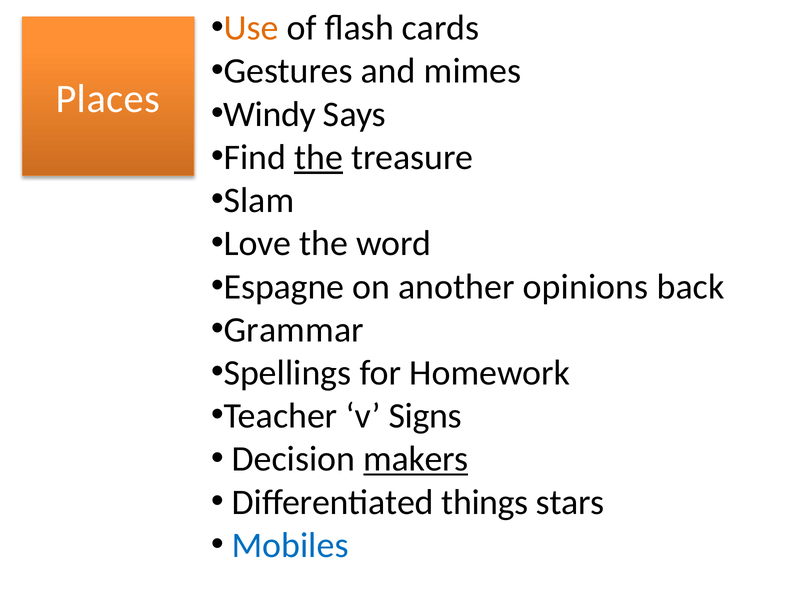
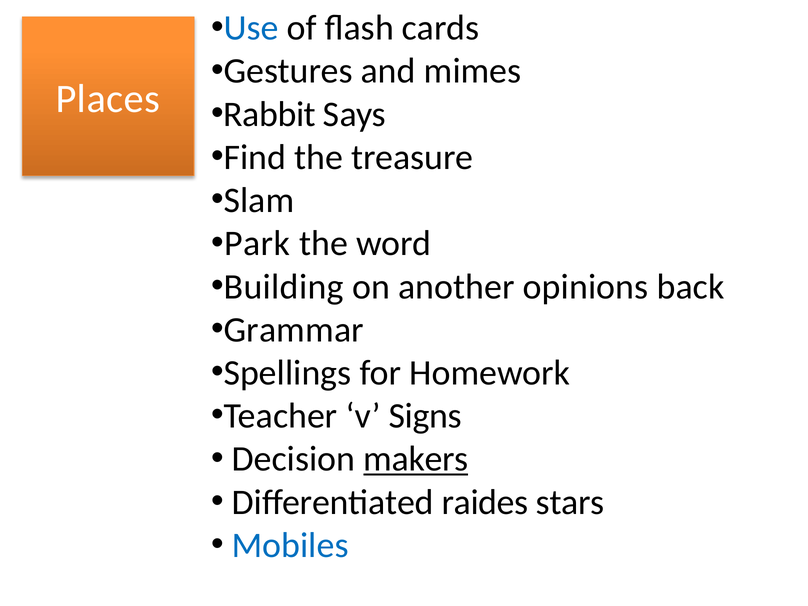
Use colour: orange -> blue (251, 28)
Windy: Windy -> Rabbit (269, 114)
the underline: present -> none (319, 157)
Love: Love -> Park (257, 244)
Espagne: Espagne -> Building (284, 287)
things: things -> raides (485, 502)
